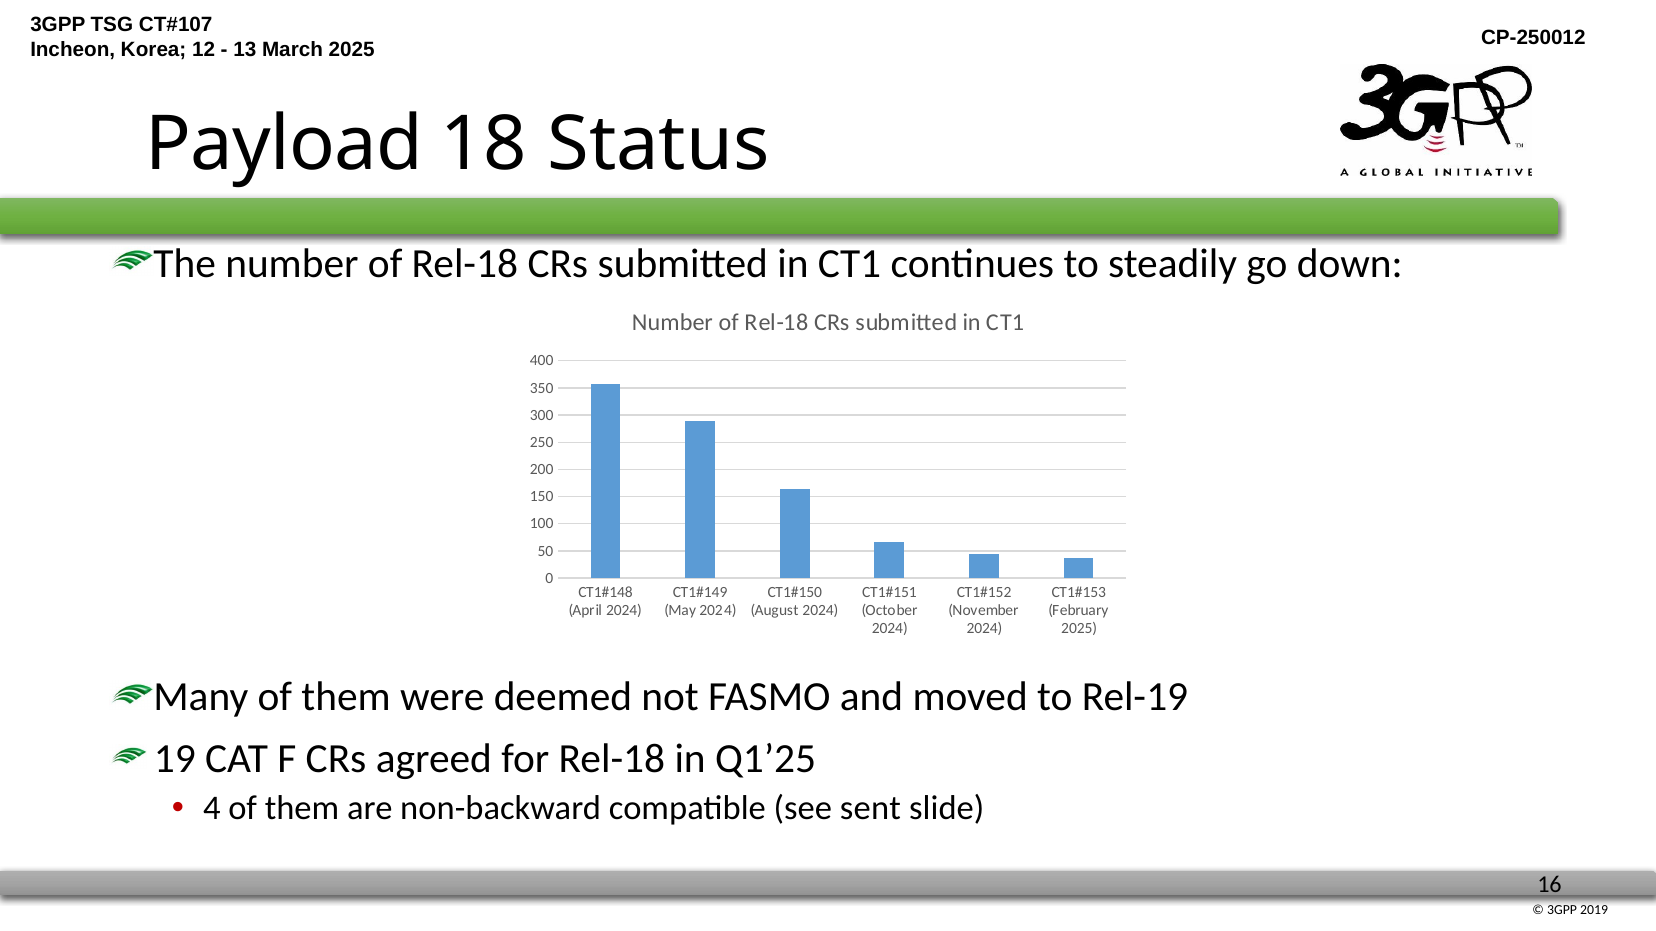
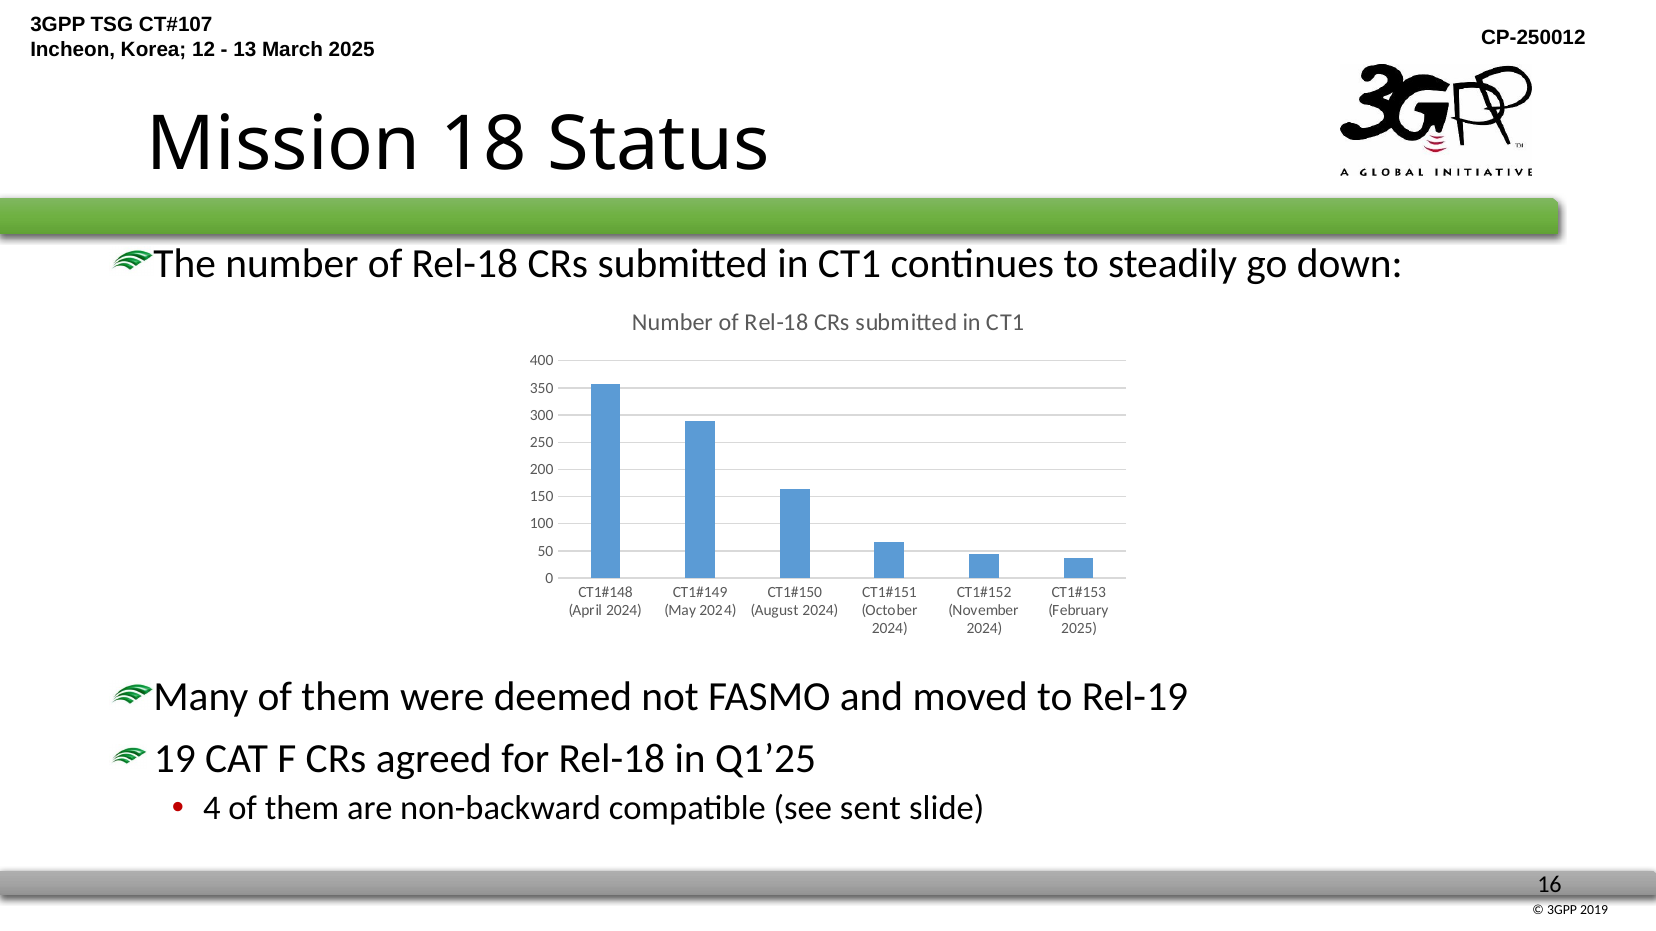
Payload: Payload -> Mission (284, 145)
